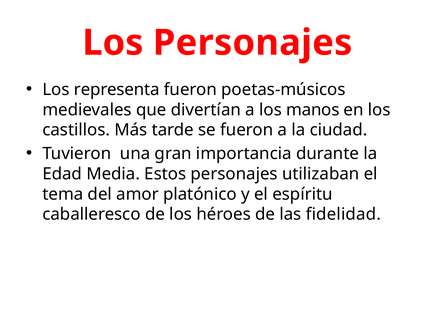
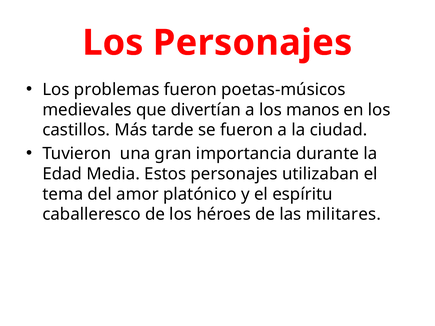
representa: representa -> problemas (117, 90)
fidelidad: fidelidad -> militares (343, 215)
